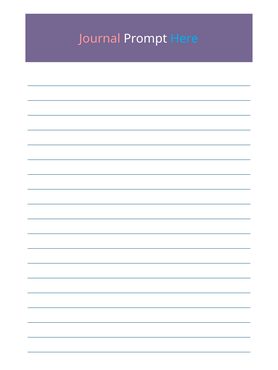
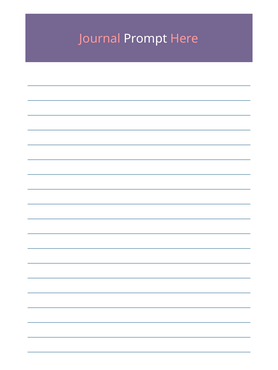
Here colour: light blue -> pink (184, 39)
